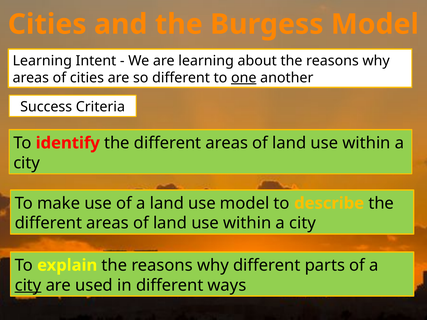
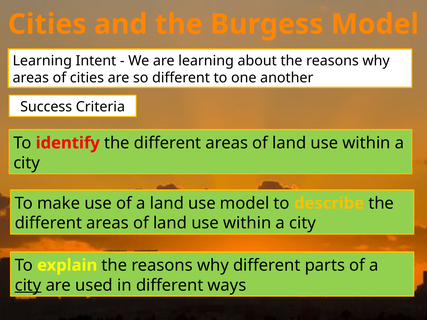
one underline: present -> none (244, 78)
